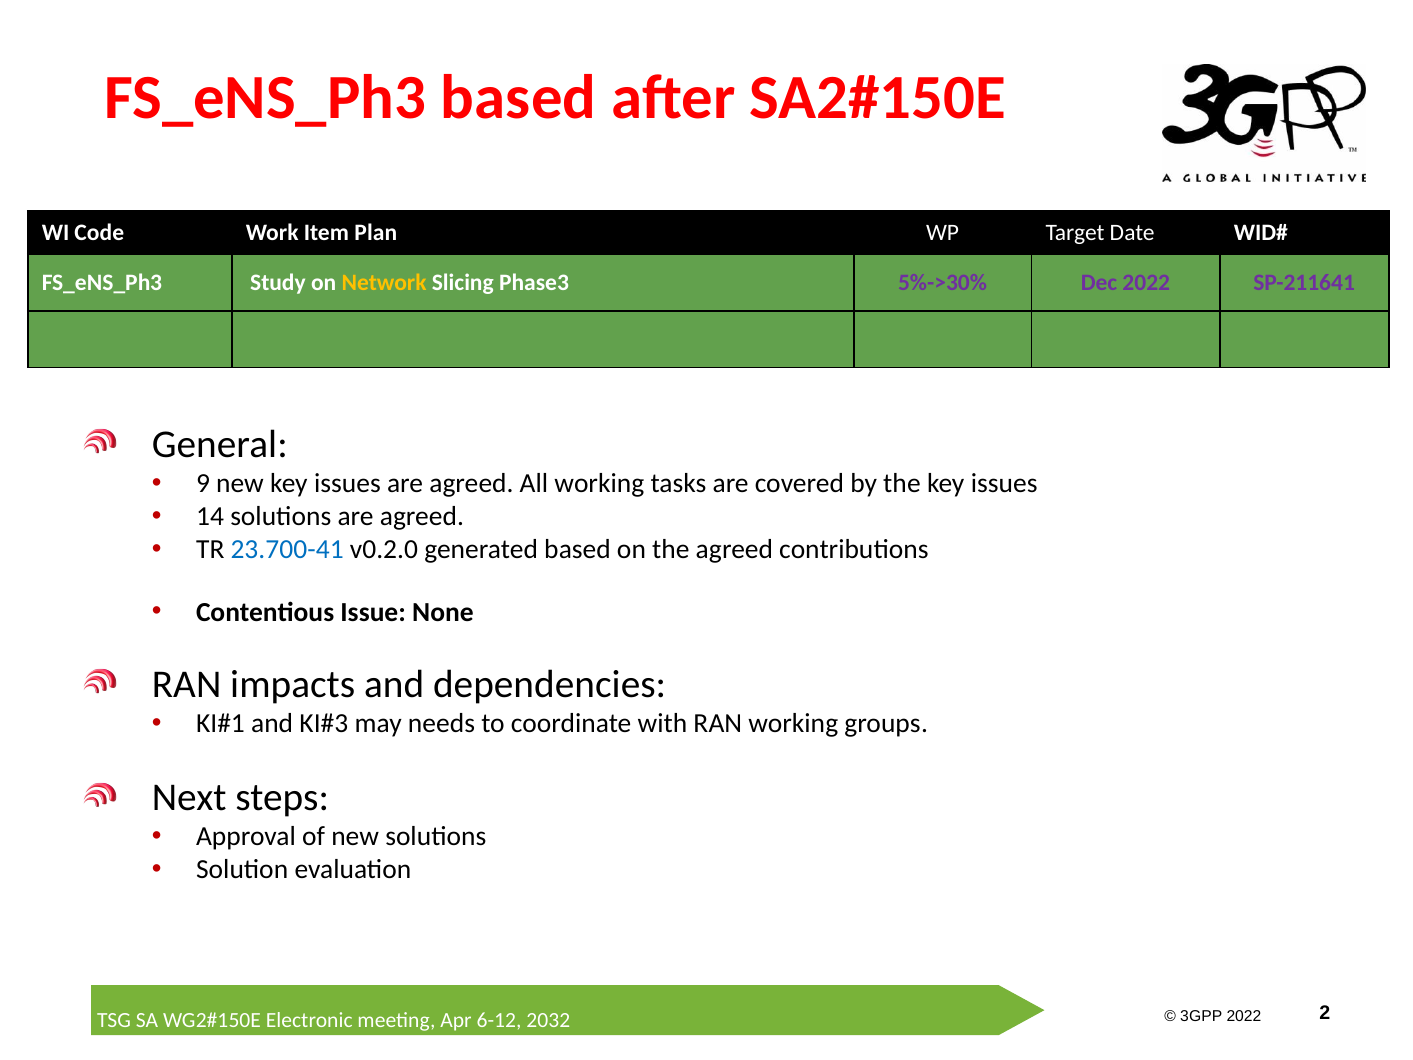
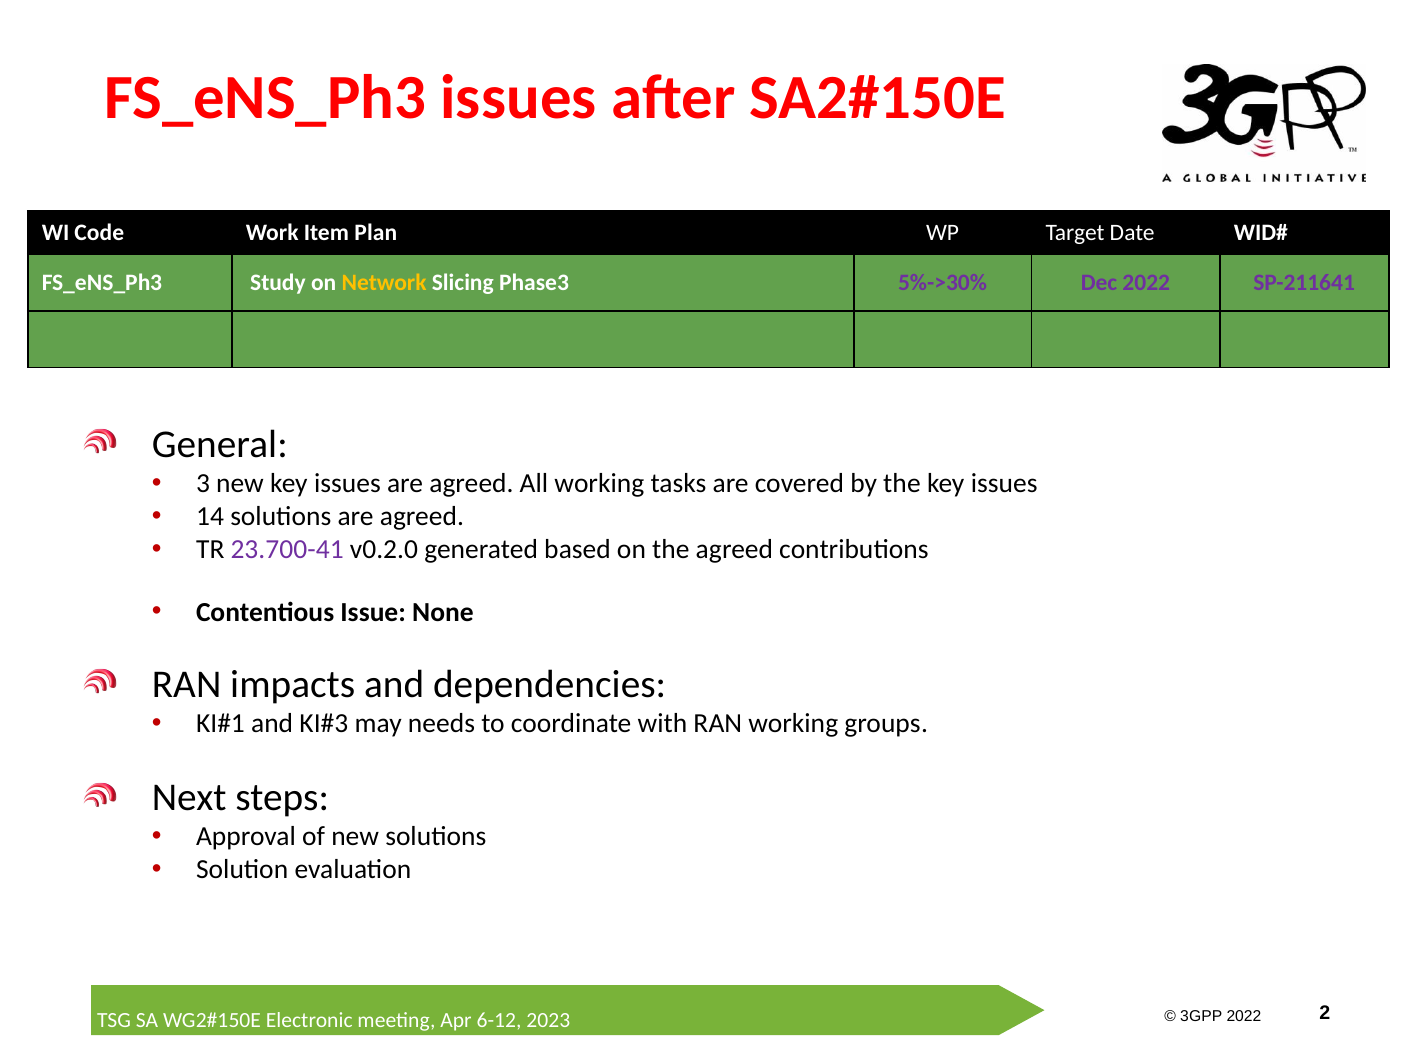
FS_eNS_Ph3 based: based -> issues (519, 97)
9: 9 -> 3 (203, 483)
23.700-41 colour: blue -> purple (287, 549)
2032: 2032 -> 2023 (548, 1020)
